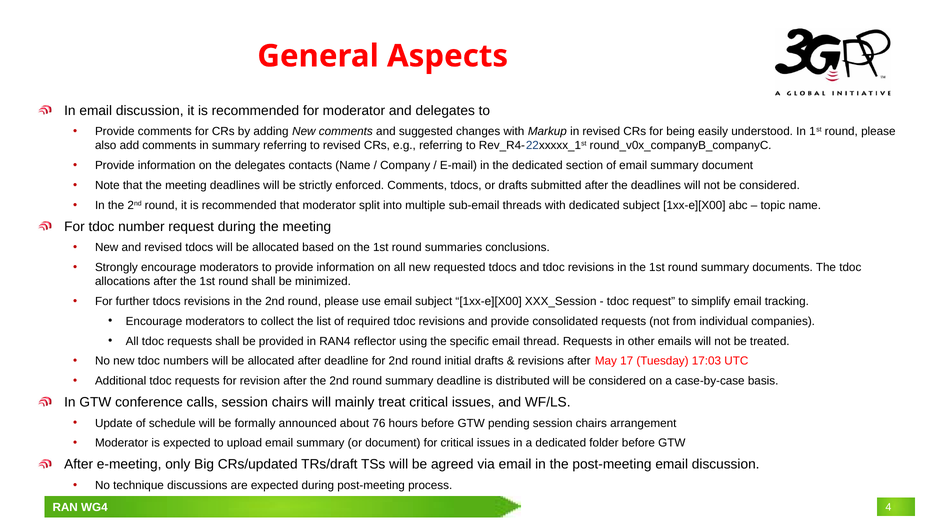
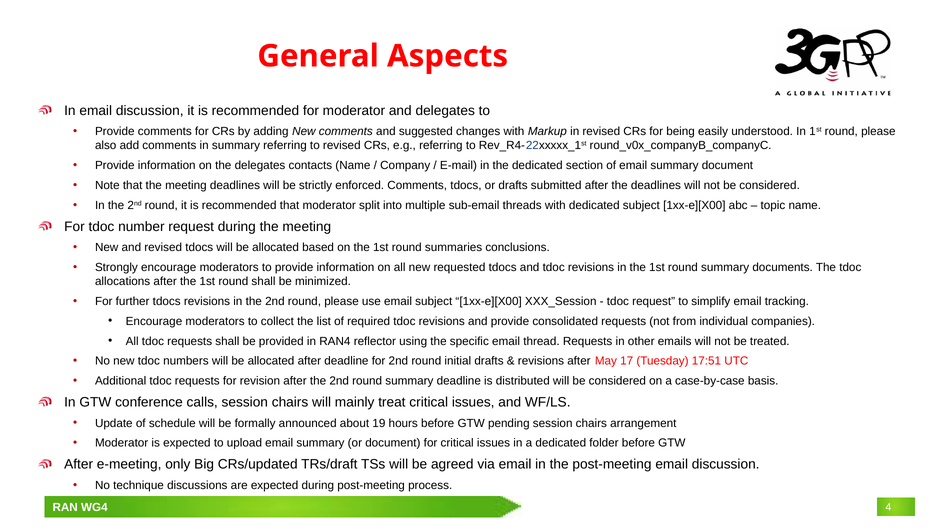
17:03: 17:03 -> 17:51 (706, 361)
76: 76 -> 19 (379, 423)
